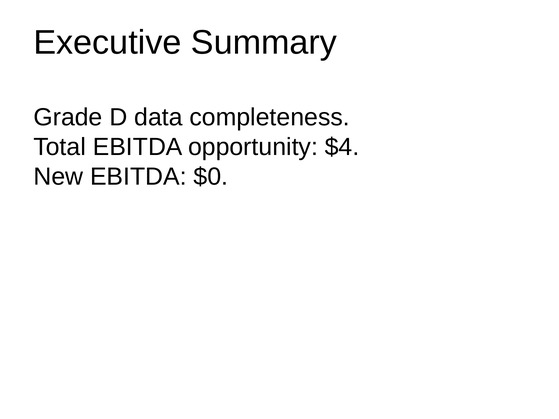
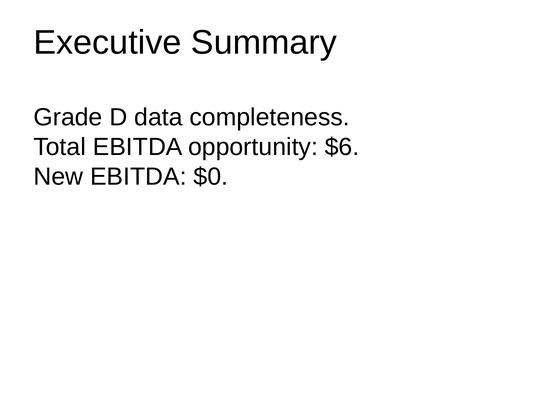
$4: $4 -> $6 (342, 147)
